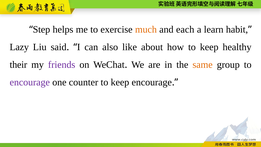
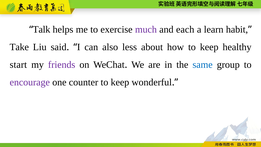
Step: Step -> Talk (41, 29)
much colour: orange -> purple (146, 29)
Lazy: Lazy -> Take (19, 47)
like: like -> less (130, 47)
their: their -> start (18, 65)
same colour: orange -> blue (203, 65)
keep encourage: encourage -> wonderful (152, 82)
